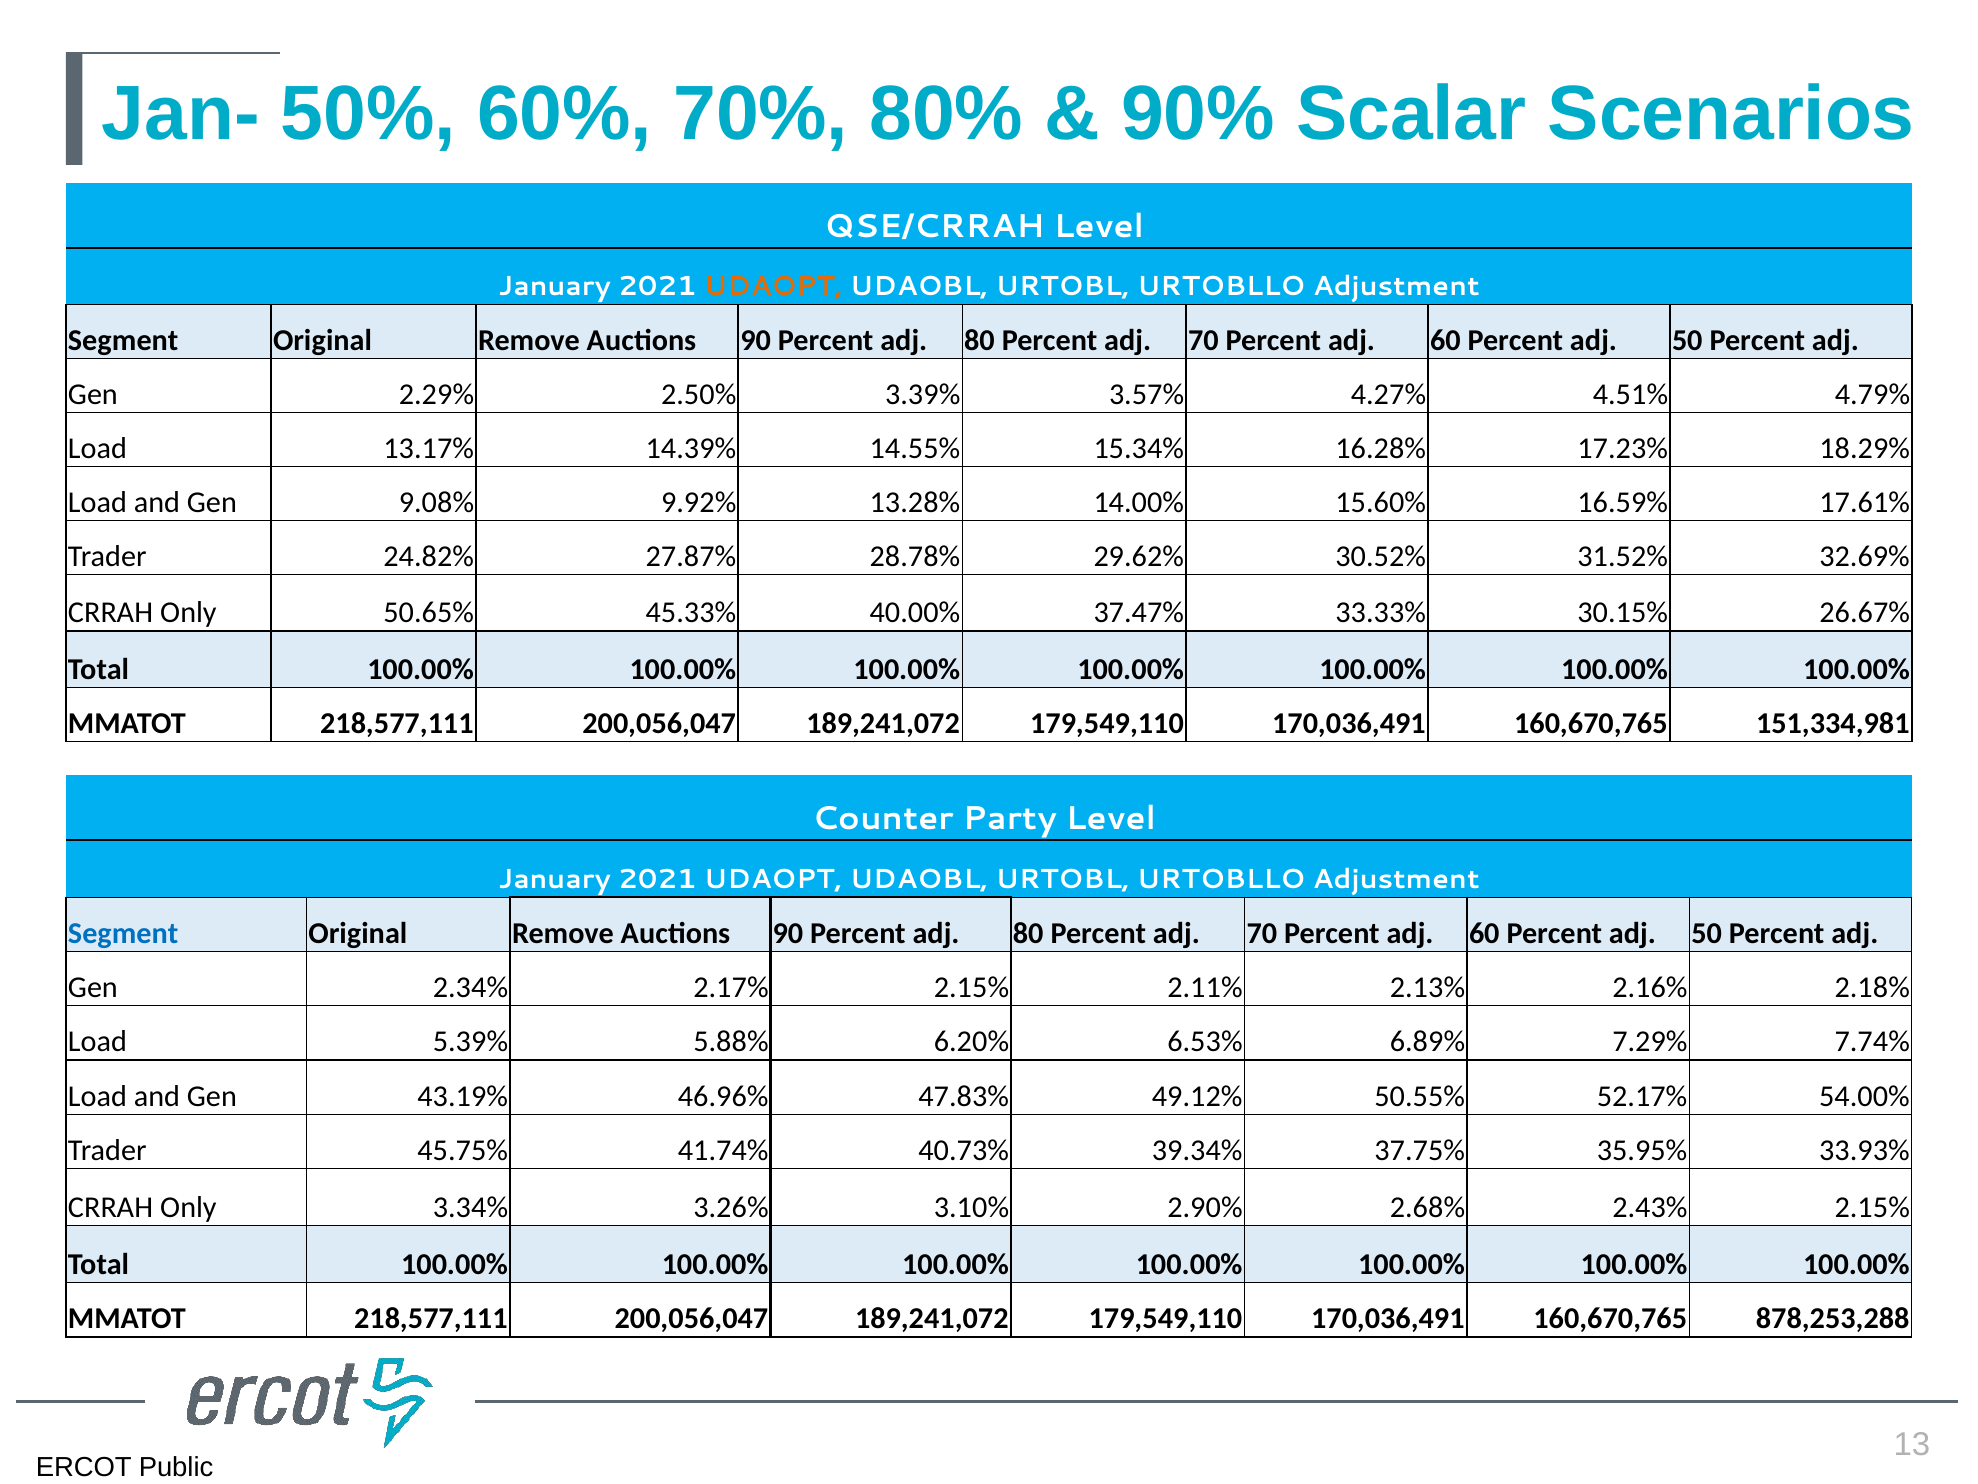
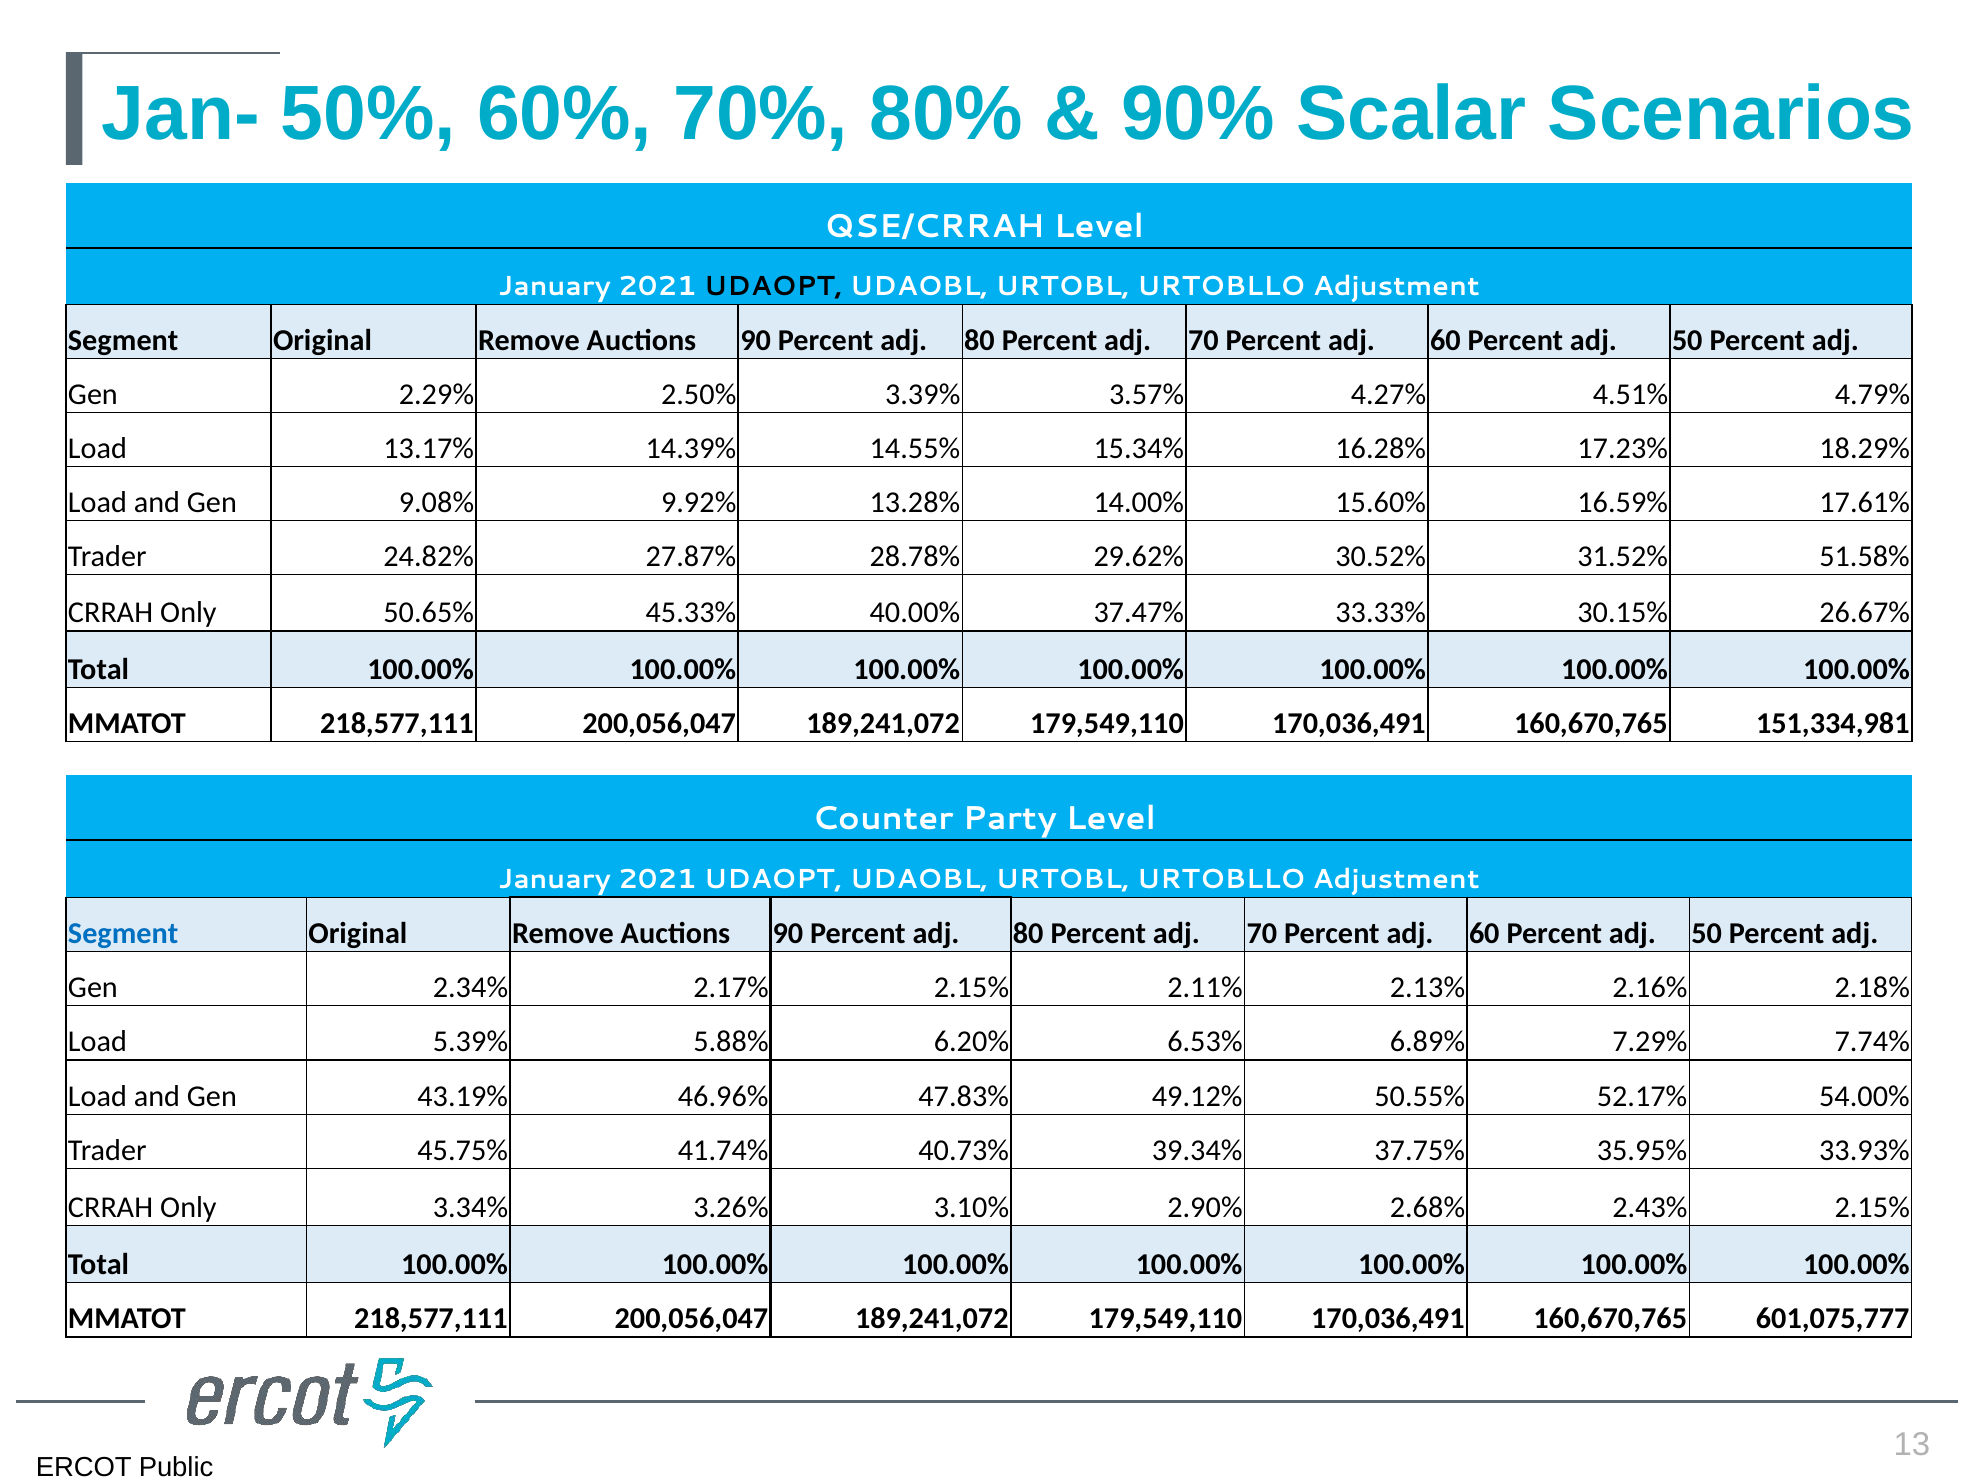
UDAOPT colour: orange -> black (773, 287)
32.69%: 32.69% -> 51.58% (1865, 556)
878,253,288: 878,253,288 -> 601,075,777 (1833, 1318)
